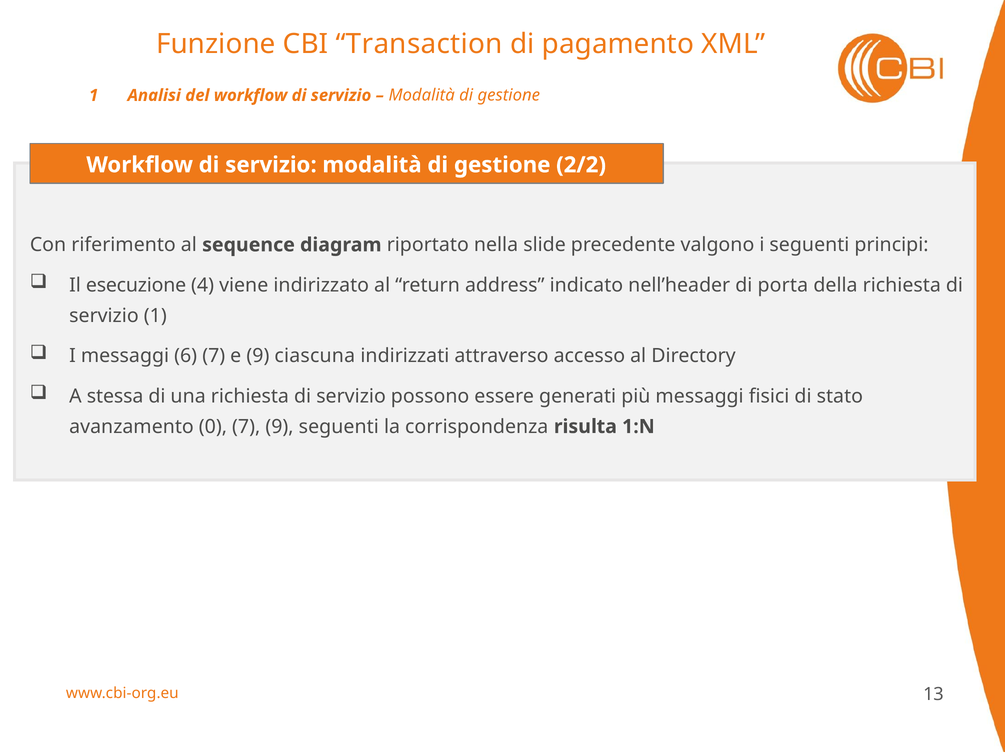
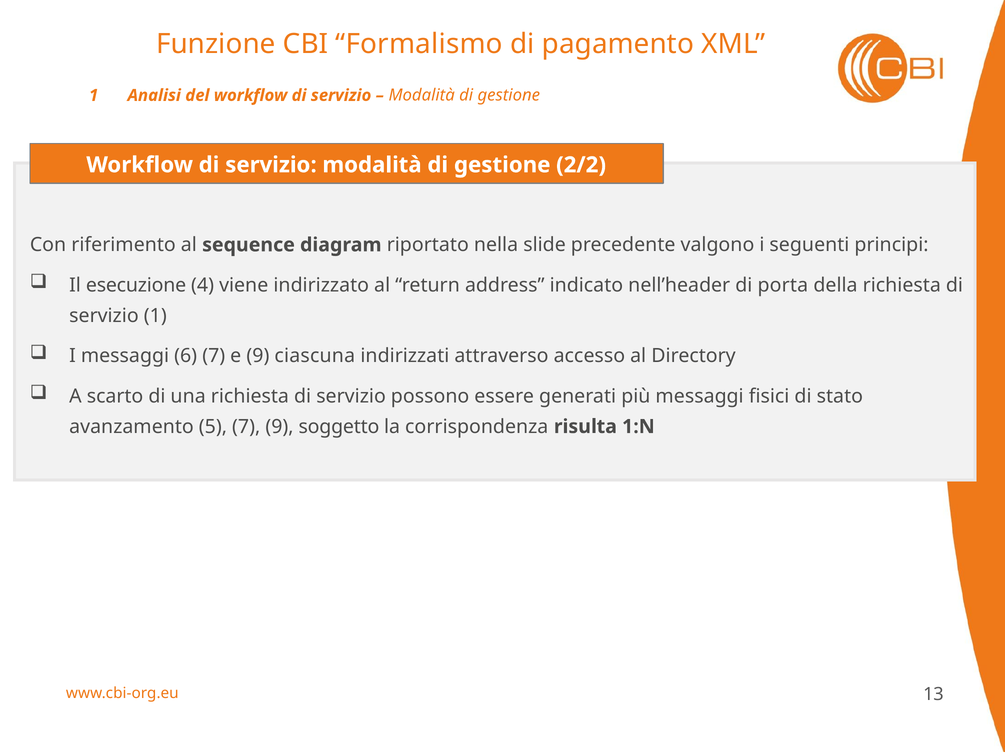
Transaction: Transaction -> Formalismo (419, 44)
stessa: stessa -> scarto (115, 396)
0: 0 -> 5 (213, 426)
9 seguenti: seguenti -> soggetto (339, 426)
